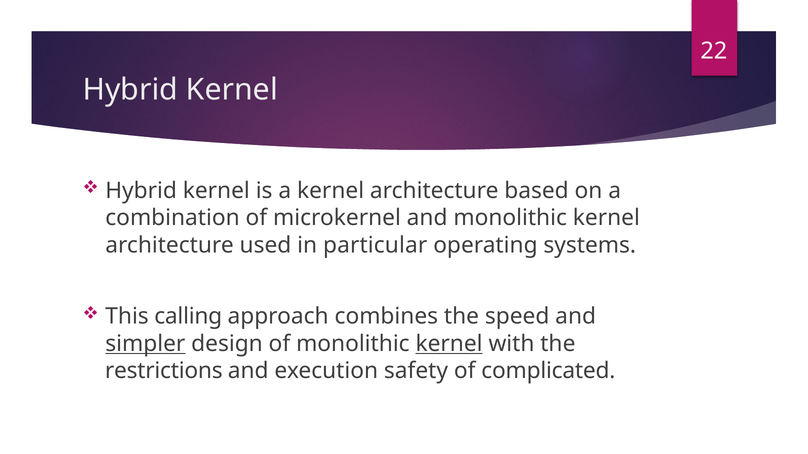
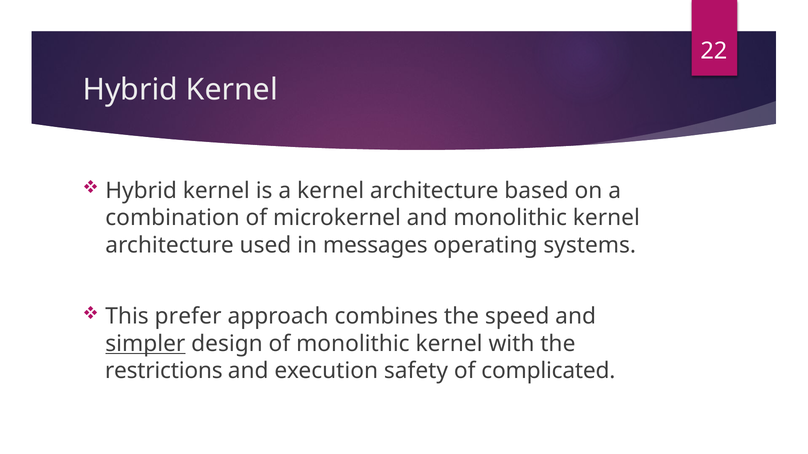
particular: particular -> messages (375, 245)
calling: calling -> prefer (188, 317)
kernel underline: present -> none (449, 344)
